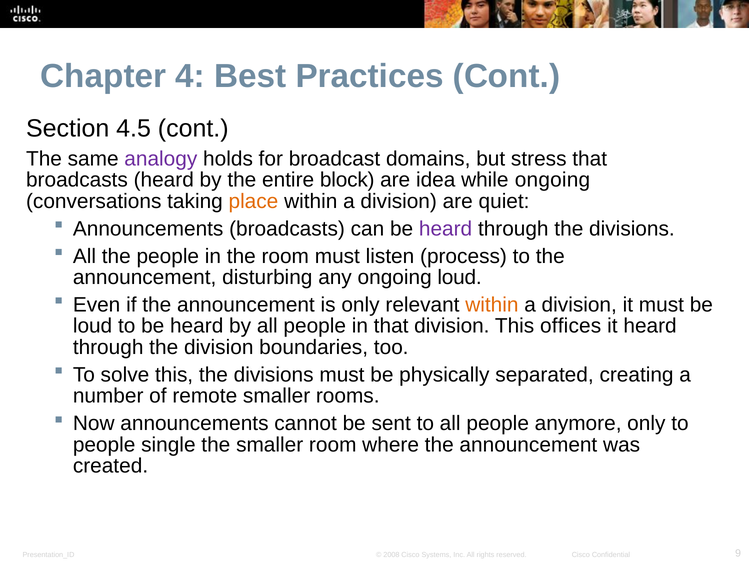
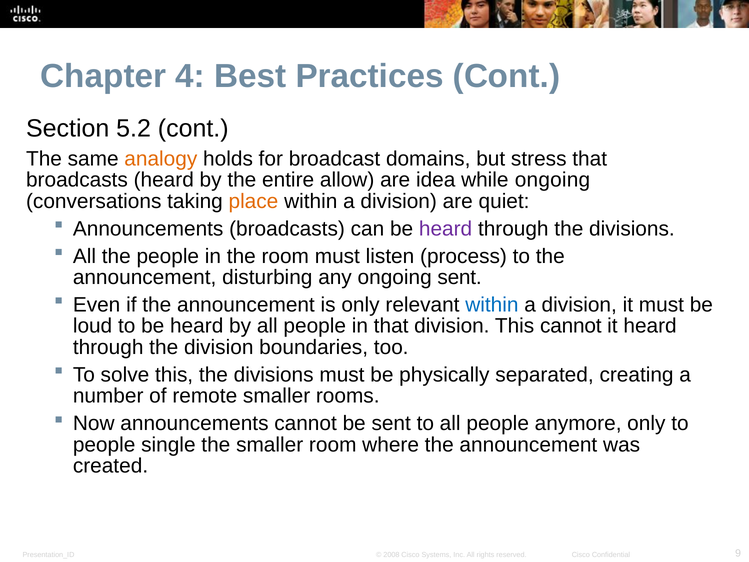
4.5: 4.5 -> 5.2 (134, 128)
analogy colour: purple -> orange (161, 159)
block: block -> allow (347, 180)
ongoing loud: loud -> sent (460, 277)
within colour: orange -> blue (492, 305)
This offices: offices -> cannot (571, 326)
